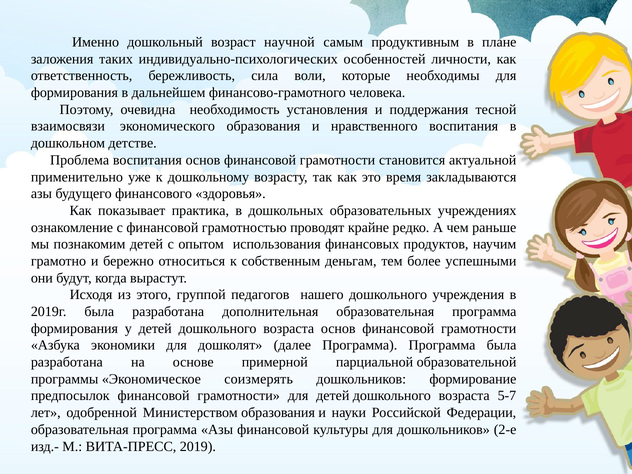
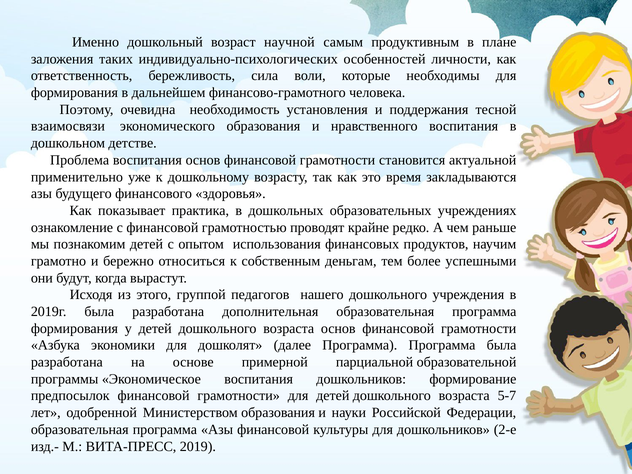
Экономическое соизмерять: соизмерять -> воспитания (259, 379)
